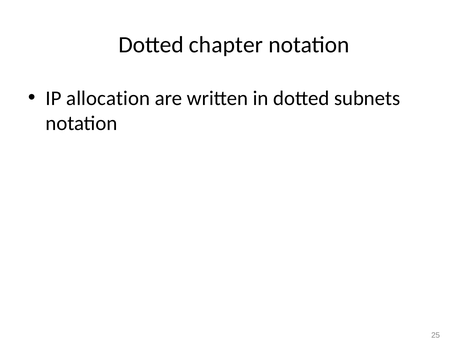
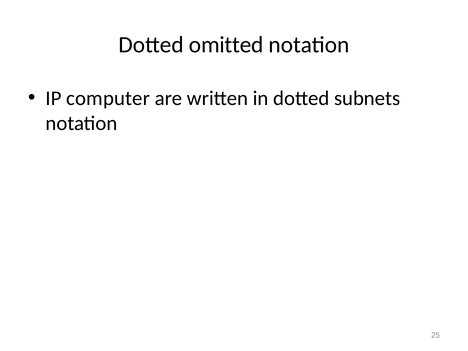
chapter: chapter -> omitted (226, 45)
allocation: allocation -> computer (108, 98)
